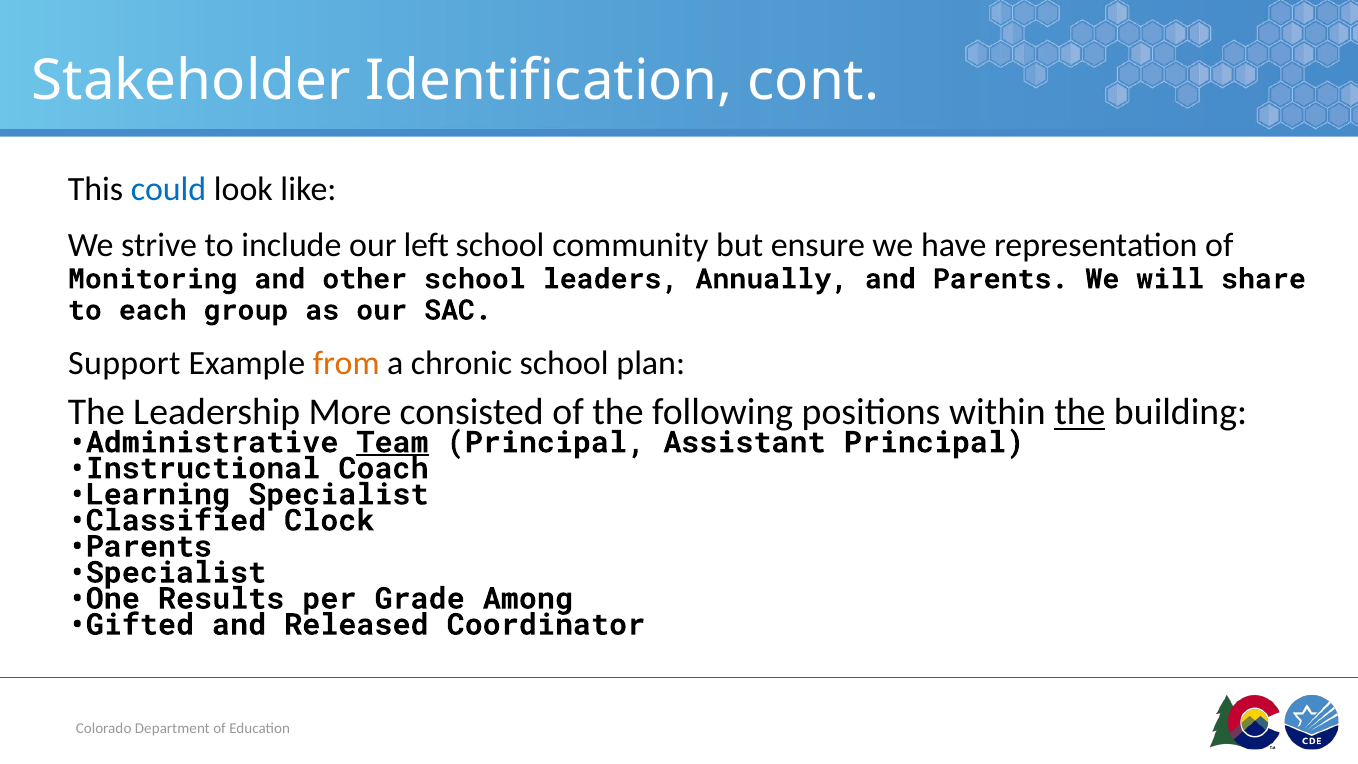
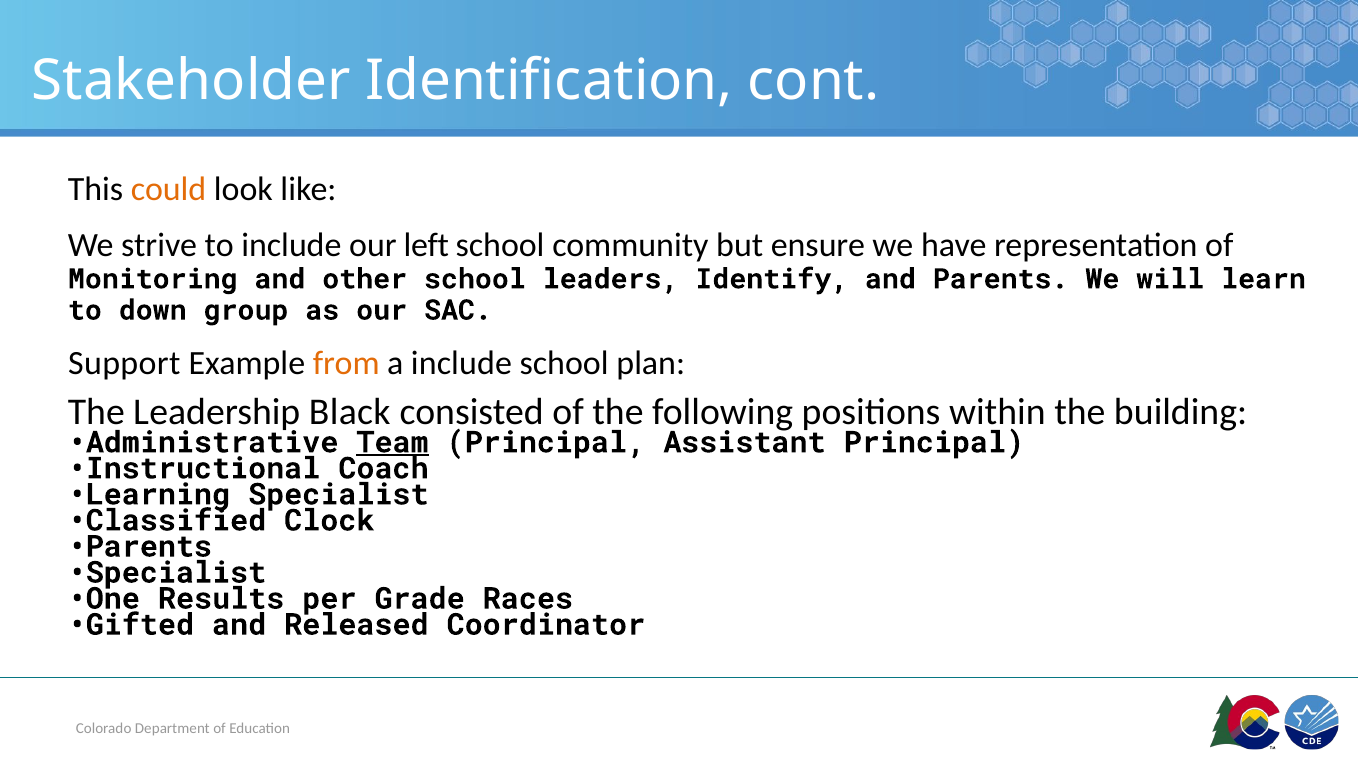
could colour: blue -> orange (169, 189)
Annually: Annually -> Identify (772, 279)
share: share -> learn (1263, 279)
each: each -> down (153, 310)
a chronic: chronic -> include (461, 363)
More: More -> Black (350, 412)
the underline: present -> none (1080, 412)
Among: Among -> Races (528, 599)
